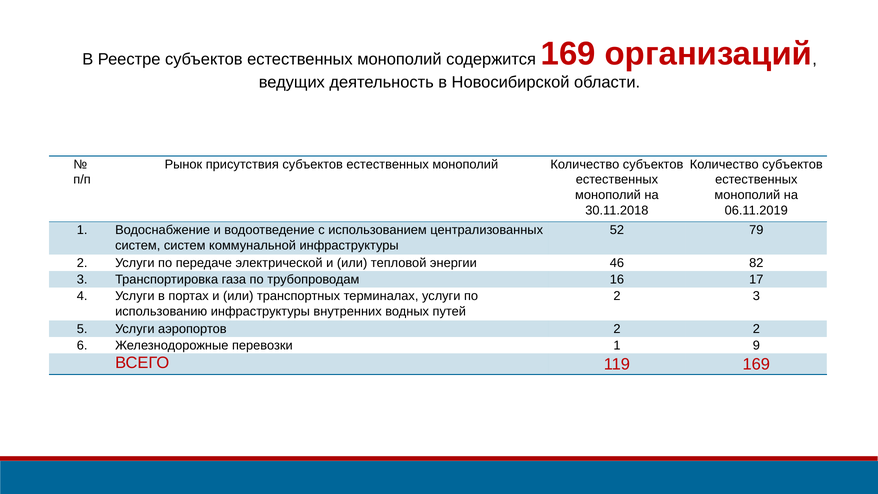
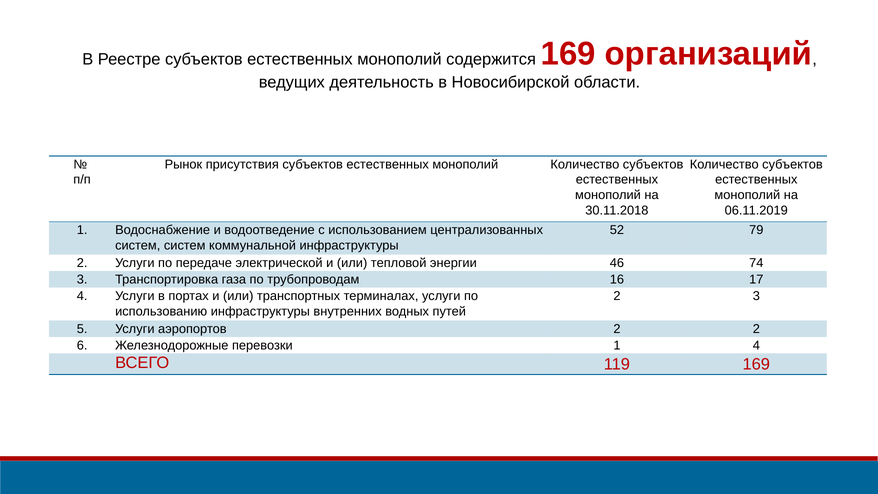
82: 82 -> 74 (756, 263)
1 9: 9 -> 4 (756, 345)
